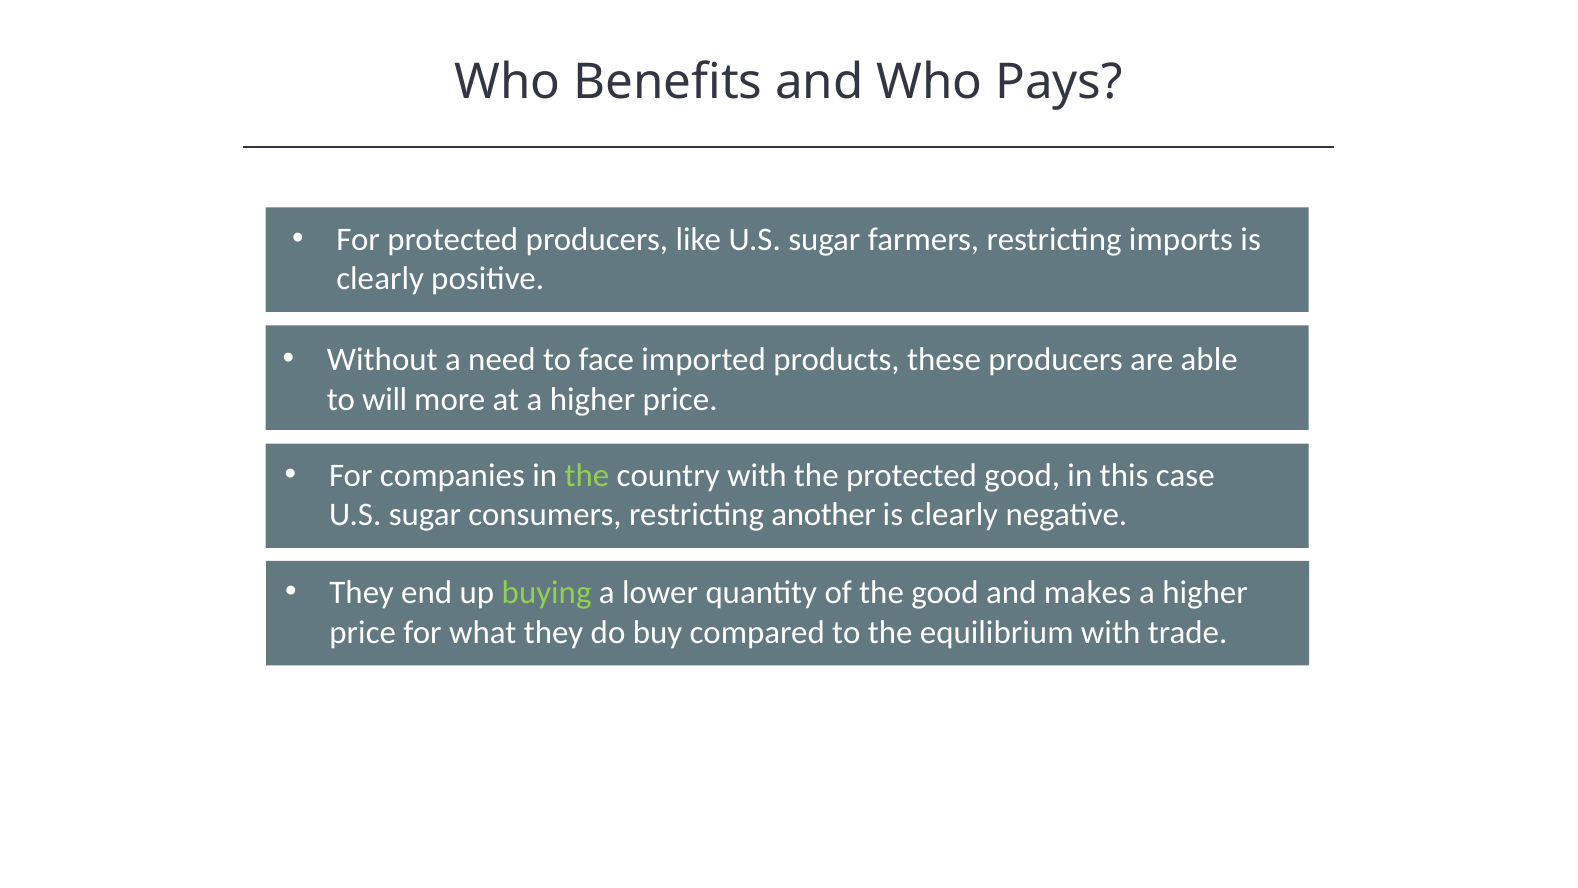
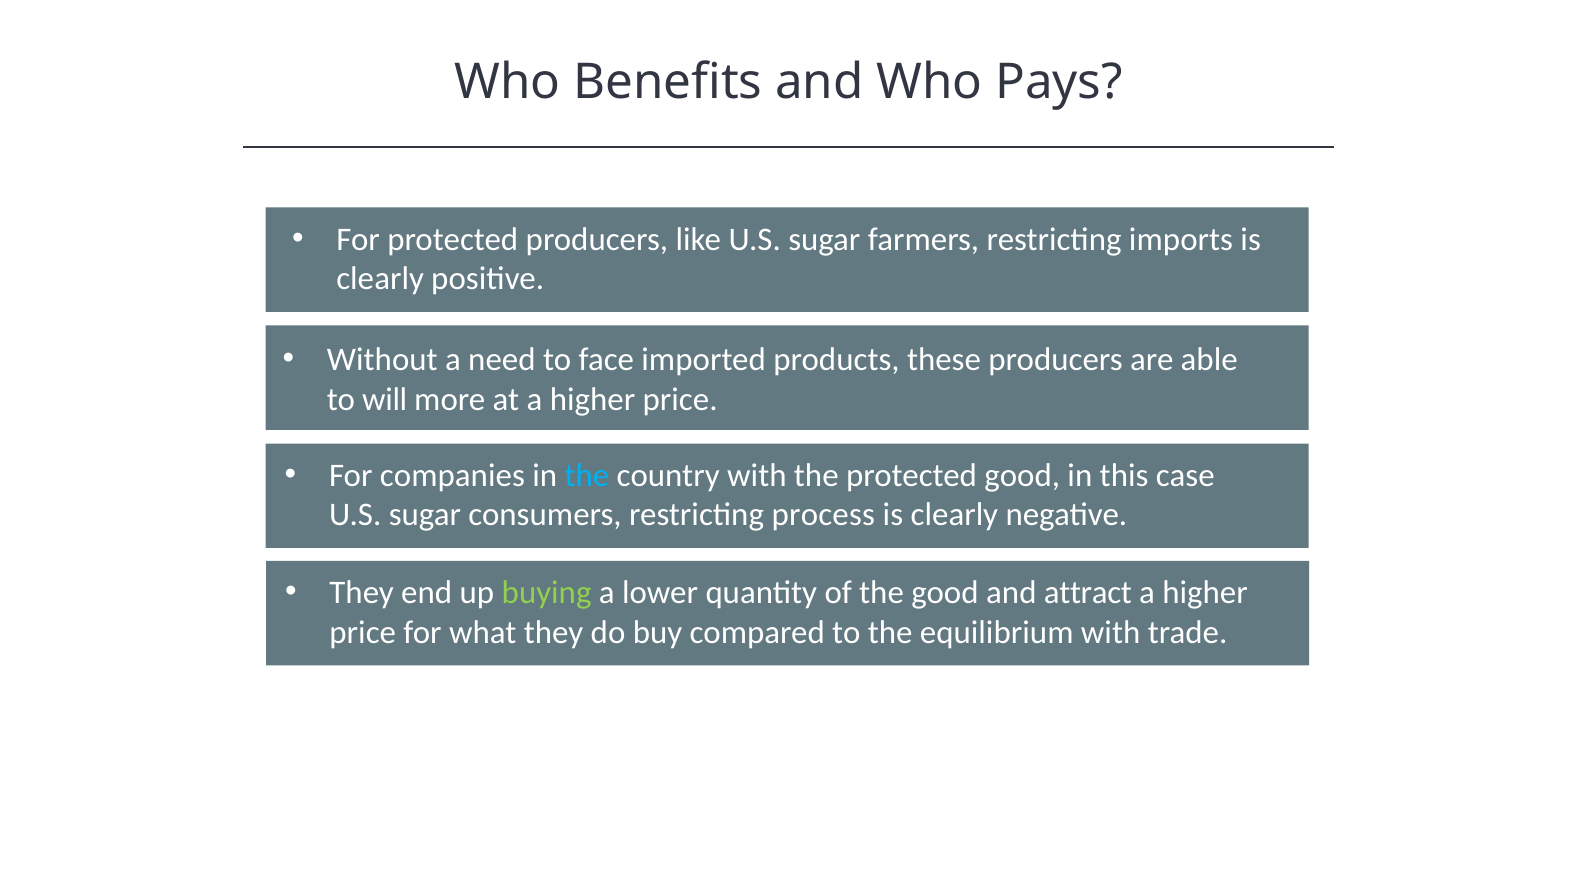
the colour: light green -> light blue (587, 475)
another: another -> process (823, 515)
makes: makes -> attract (1088, 593)
